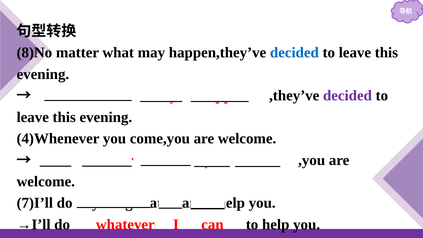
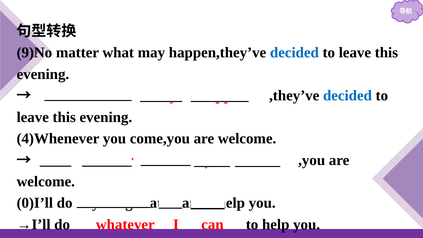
8)No: 8)No -> 9)No (34, 53)
decided colour: purple -> blue (347, 96)
7)I’ll: 7)I’ll -> 0)I’ll (35, 203)
